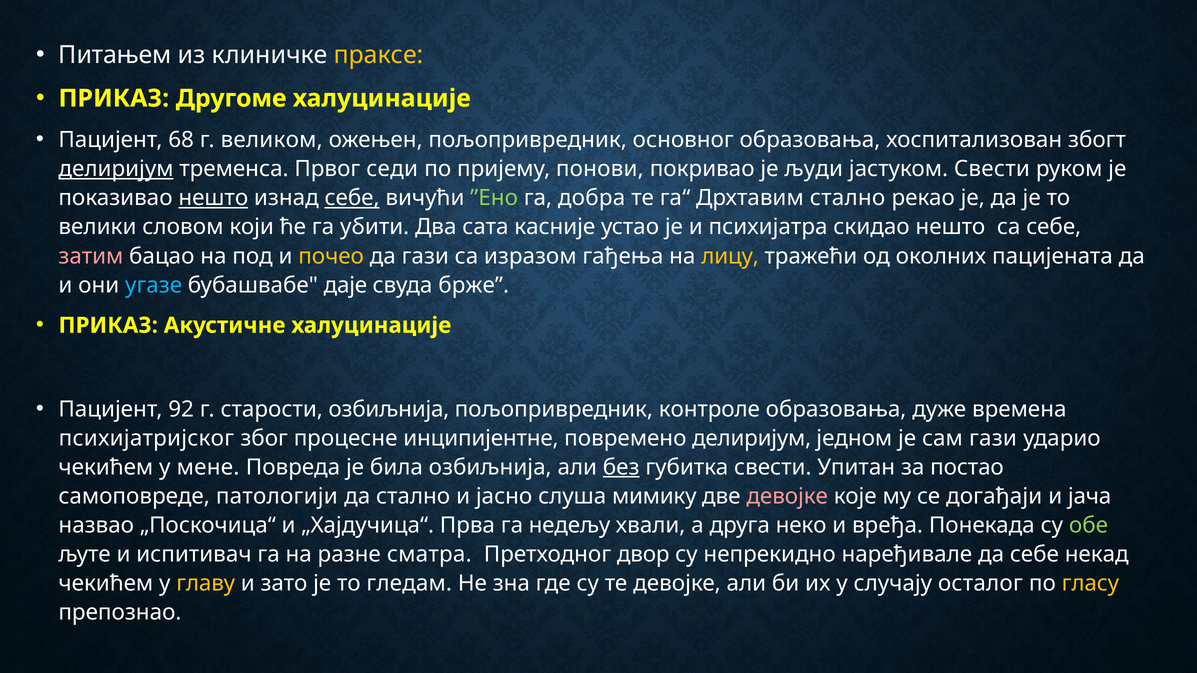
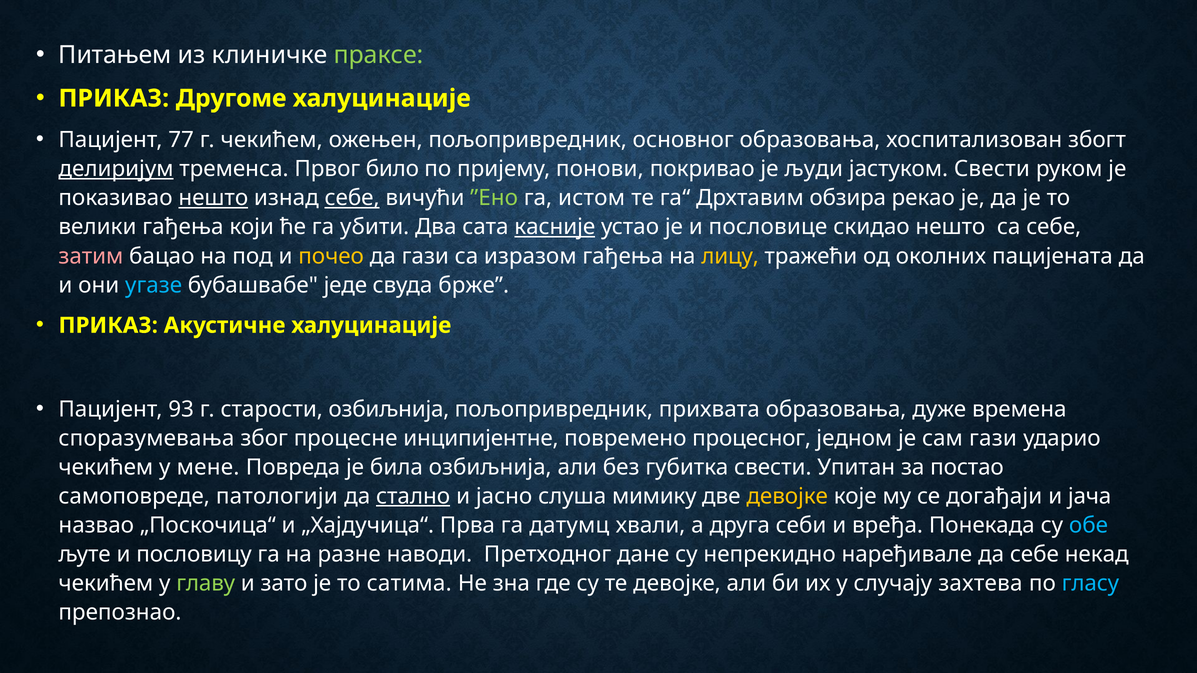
праксе colour: yellow -> light green (379, 55)
68: 68 -> 77 (181, 140)
г великом: великом -> чекићем (272, 140)
седи: седи -> било (392, 169)
добра: добра -> истом (592, 198)
Дрхтавим стално: стално -> обзира (848, 198)
велики словом: словом -> гађења (183, 227)
касније underline: none -> present (555, 227)
психијатра: психијатра -> пословице (768, 227)
даје: даје -> једе (345, 285)
92: 92 -> 93 (181, 409)
контроле: контроле -> прихвата (709, 409)
психијатријског: психијатријског -> споразумевања (146, 438)
повремено делиријум: делиријум -> процесног (752, 438)
без underline: present -> none (621, 467)
стално underline: none -> present (413, 496)
девојке colour: pink -> yellow (787, 496)
недељу: недељу -> датумц (569, 526)
неко: неко -> себи (801, 526)
обе colour: light green -> light blue (1088, 526)
испитивач: испитивач -> пословицу (194, 555)
сматра: сматра -> наводи (429, 555)
двор: двор -> дане (643, 555)
главу colour: yellow -> light green (206, 584)
гледам: гледам -> сатима (409, 584)
осталог: осталог -> захтева (980, 584)
гласу colour: yellow -> light blue (1090, 584)
